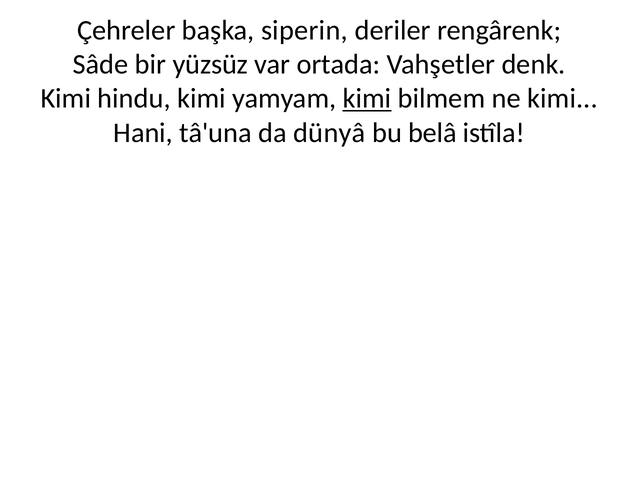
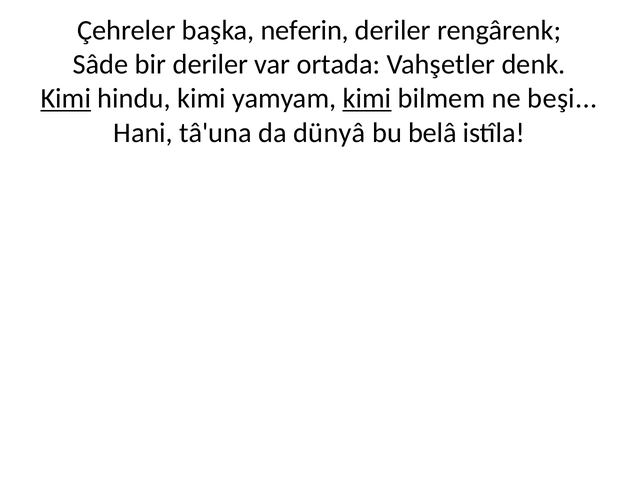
siperin: siperin -> neferin (305, 31)
bir yüzsüz: yüzsüz -> deriler (210, 65)
Kimi underline: none -> present (66, 99)
ne kimi: kimi -> beşi (562, 99)
